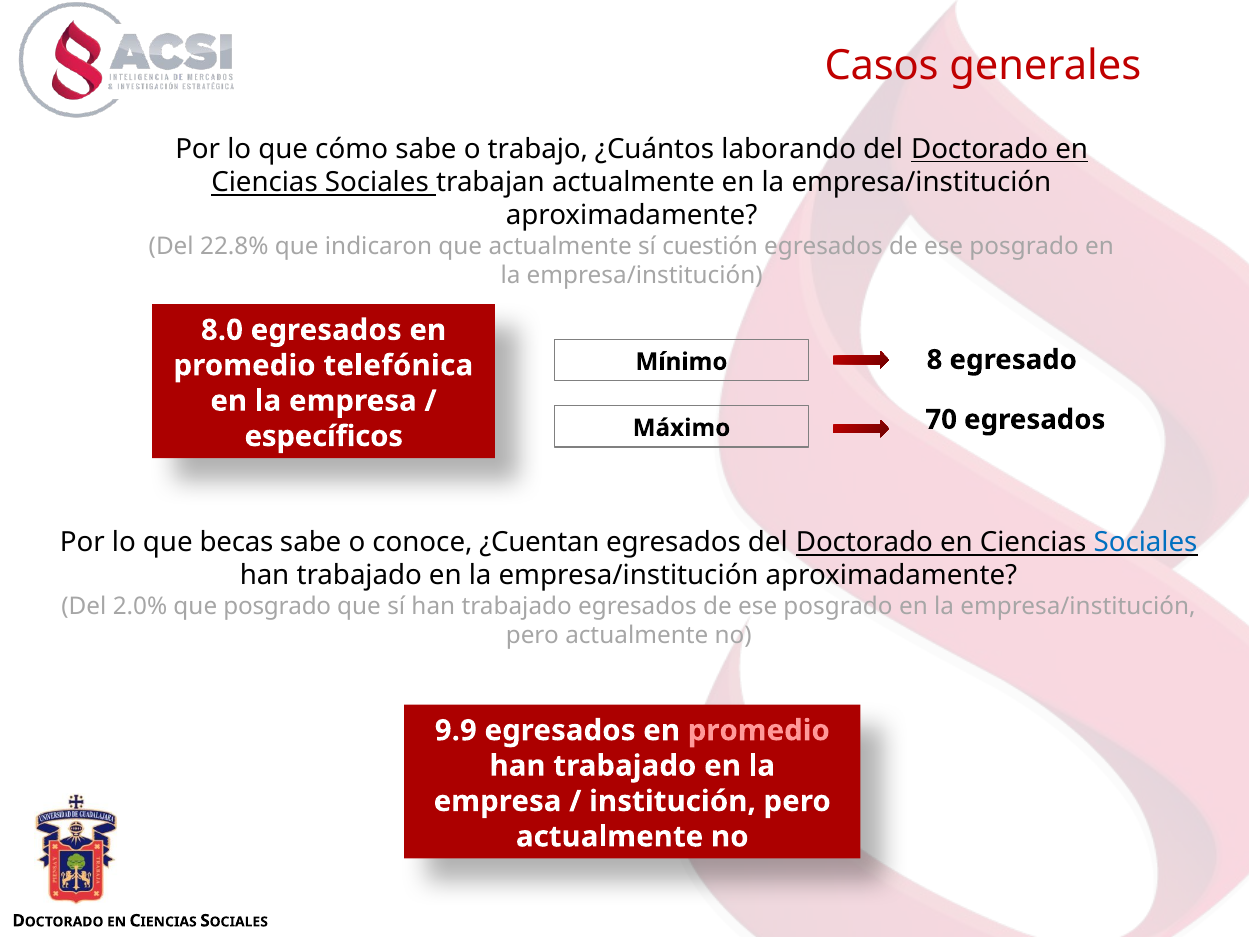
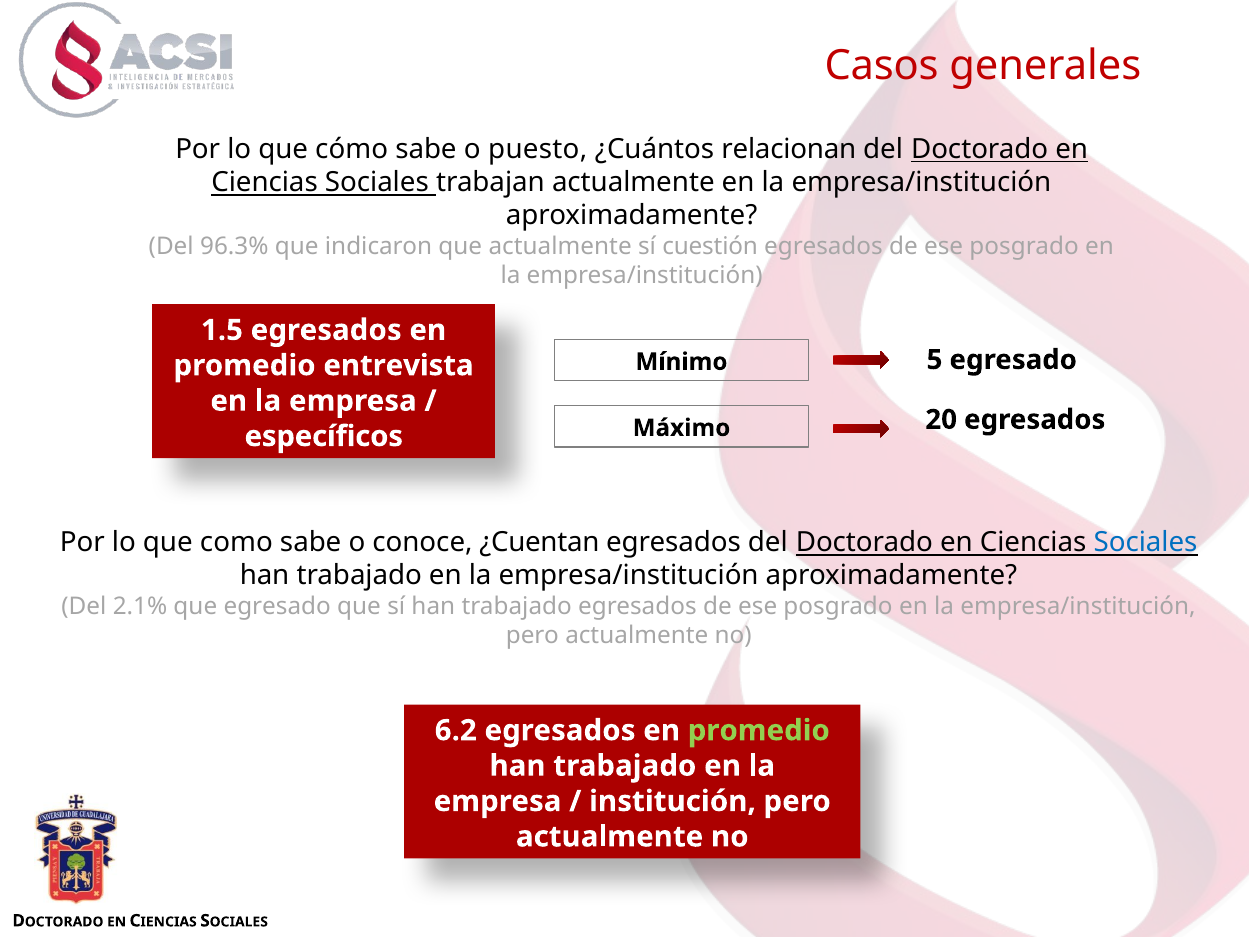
trabajo: trabajo -> puesto (538, 149)
laborando: laborando -> relacionan (789, 149)
22.8%: 22.8% -> 96.3% (234, 246)
8.0: 8.0 -> 1.5 (222, 330)
8: 8 -> 5 (935, 360)
telefónica: telefónica -> entrevista (398, 365)
70: 70 -> 20 (941, 420)
becas: becas -> como (236, 542)
2.0%: 2.0% -> 2.1% (140, 607)
que posgrado: posgrado -> egresado (277, 607)
9.9: 9.9 -> 6.2 (456, 730)
promedio colour: pink -> light green (759, 730)
